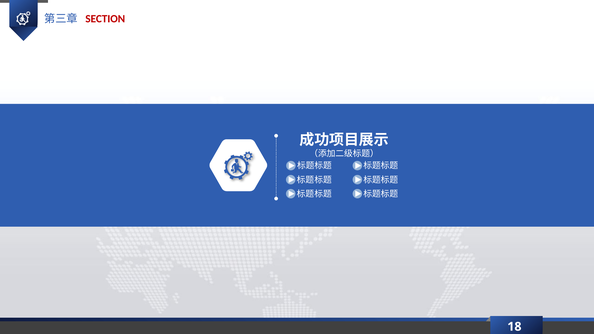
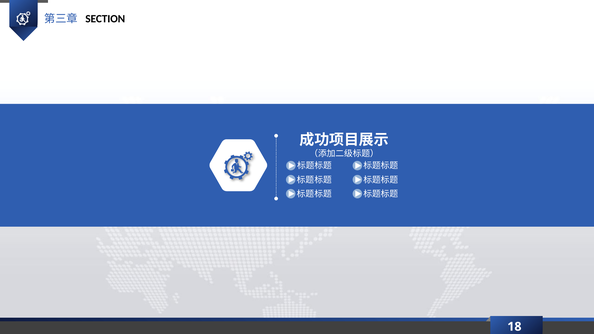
SECTION colour: red -> black (105, 19)
